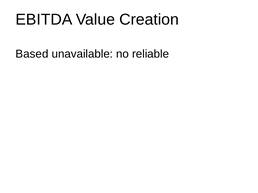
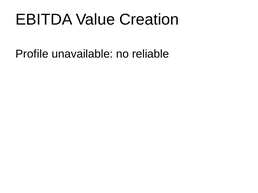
Based: Based -> Profile (32, 54)
